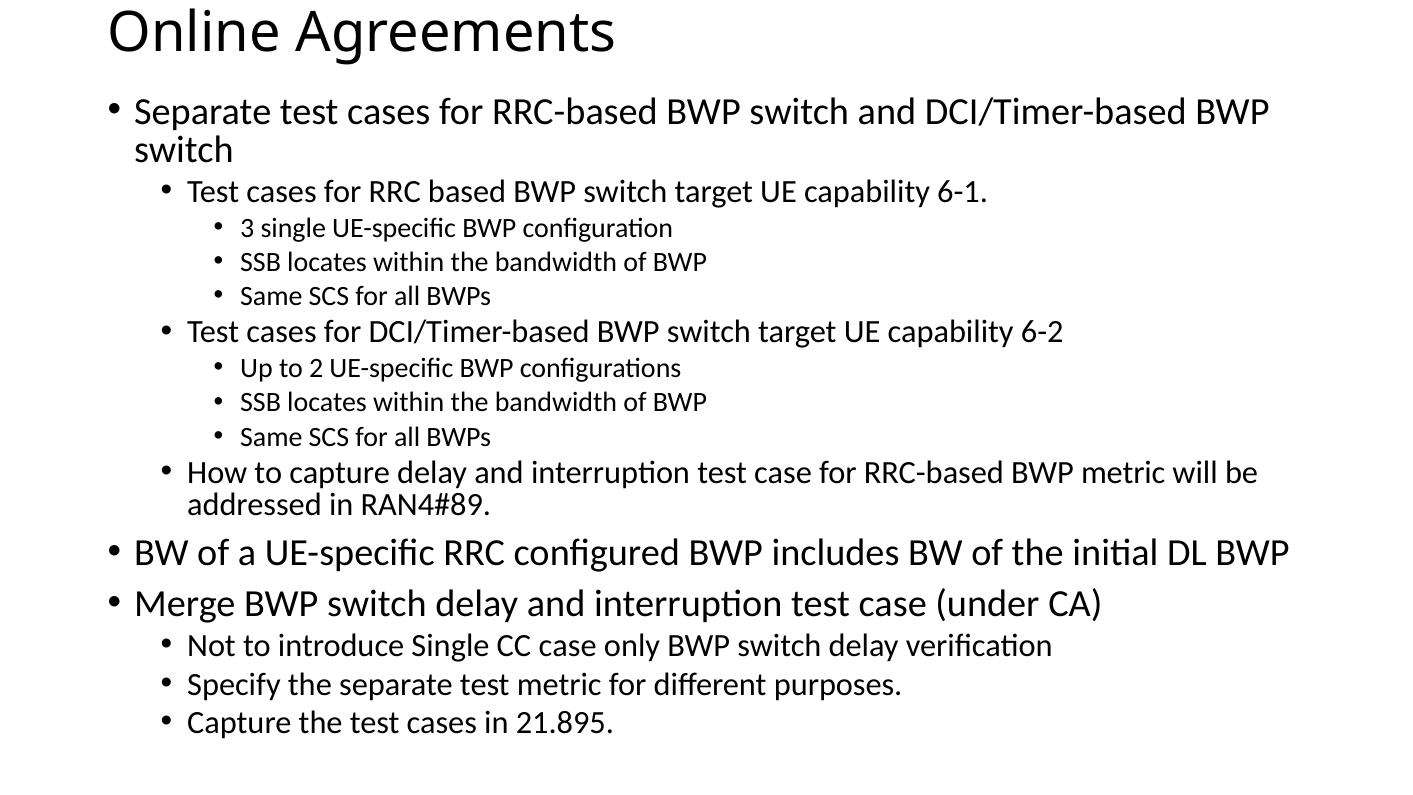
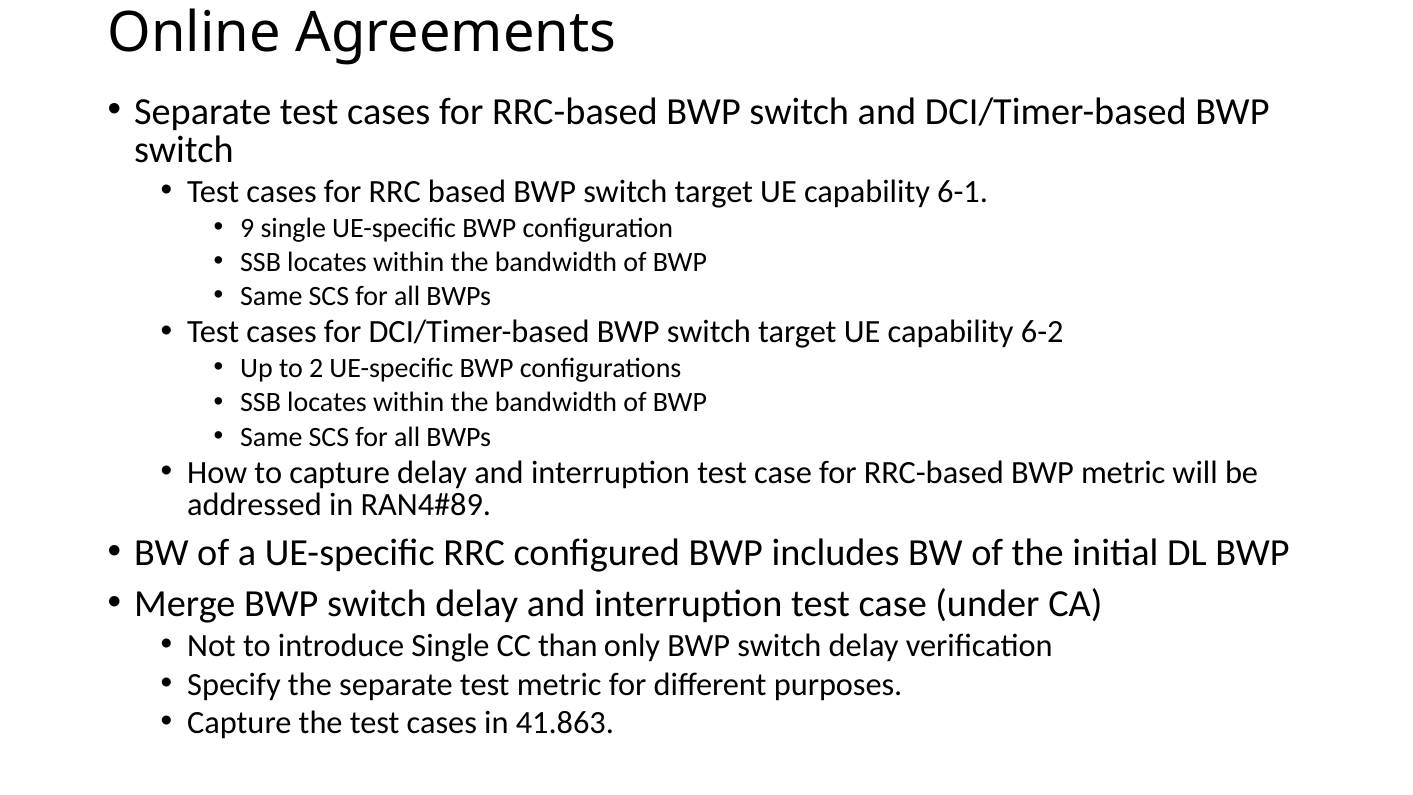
3: 3 -> 9 (247, 228)
CC case: case -> than (568, 646)
21.895: 21.895 -> 41.863 (565, 723)
